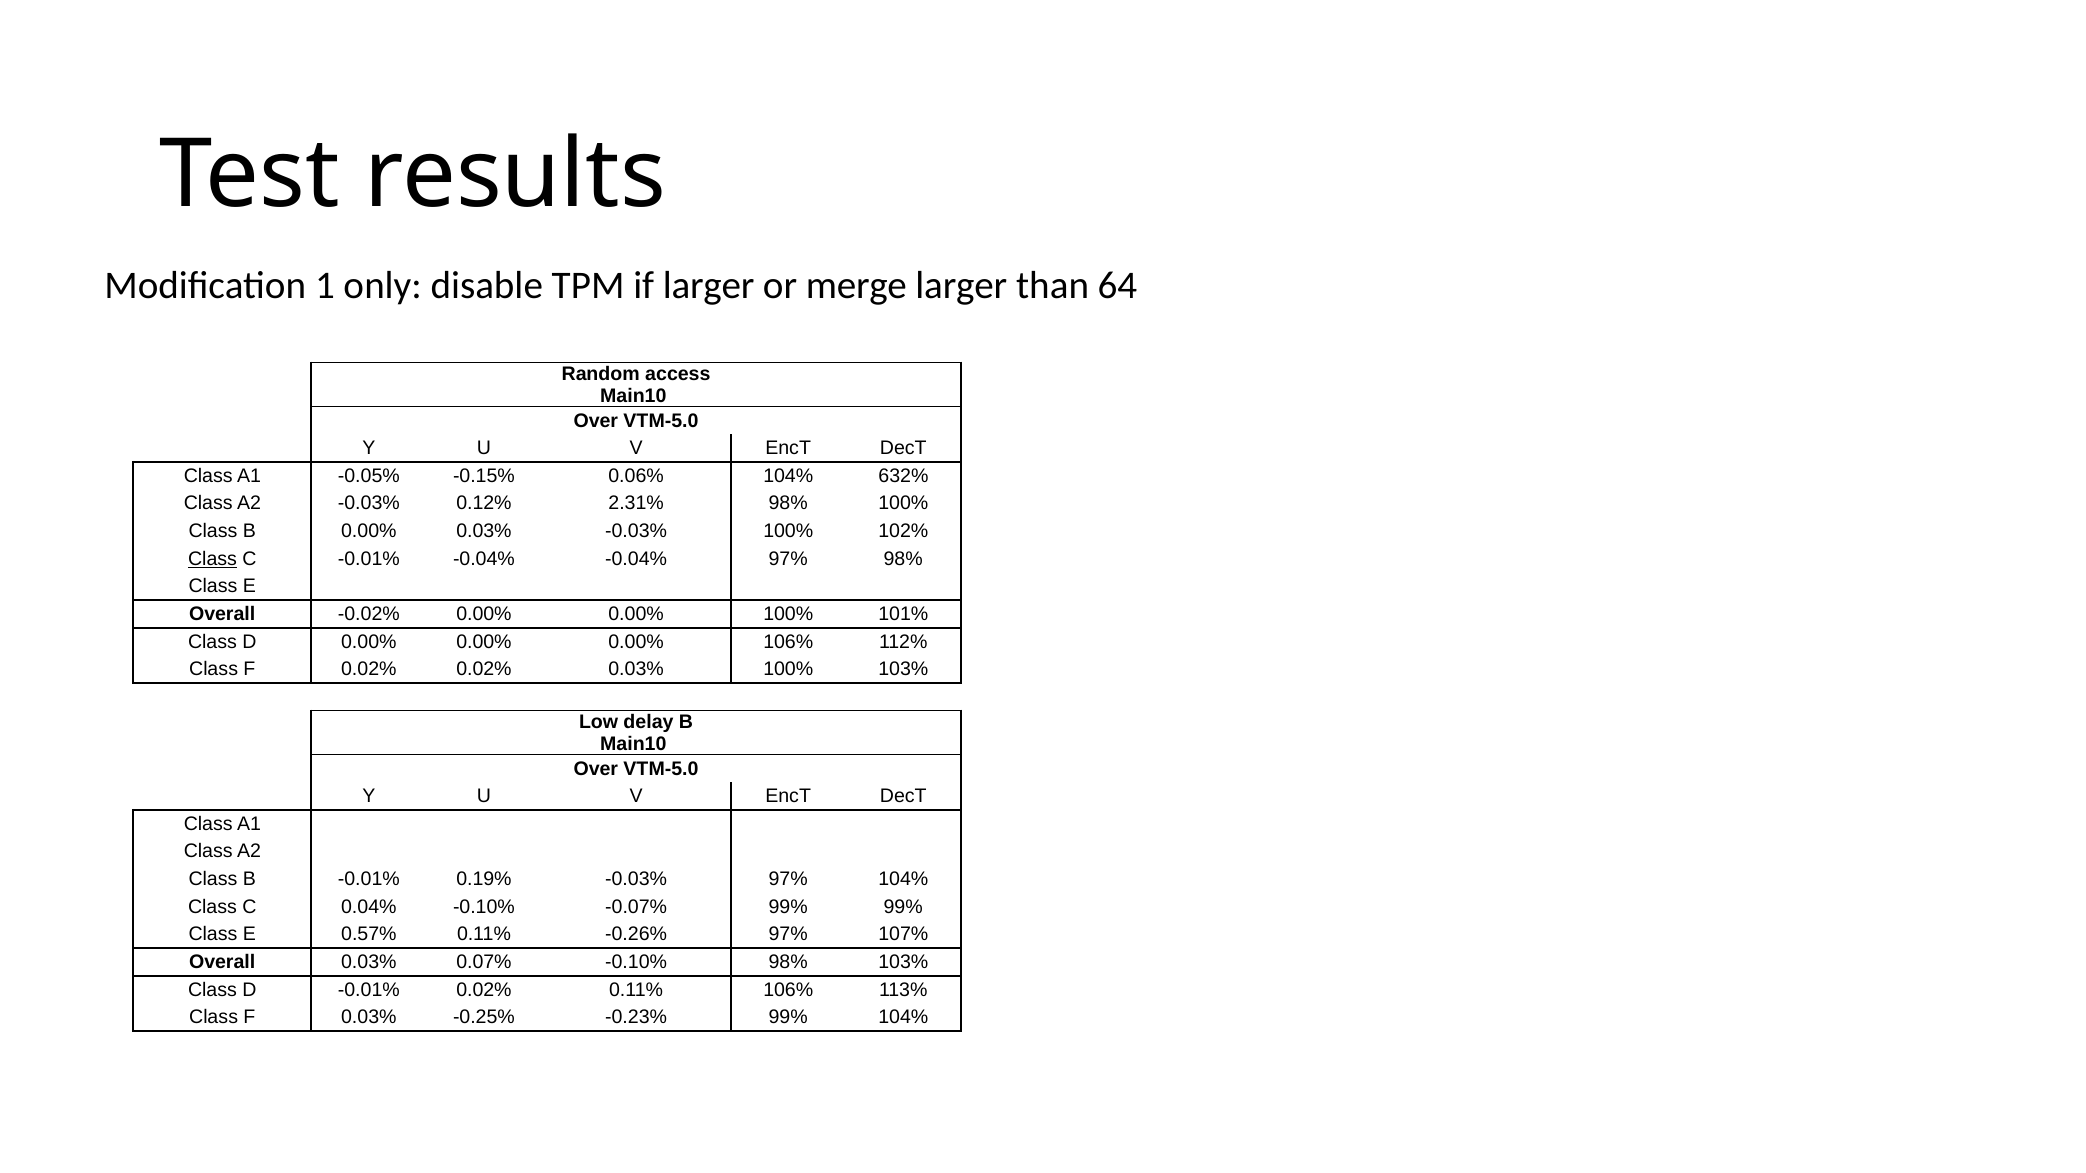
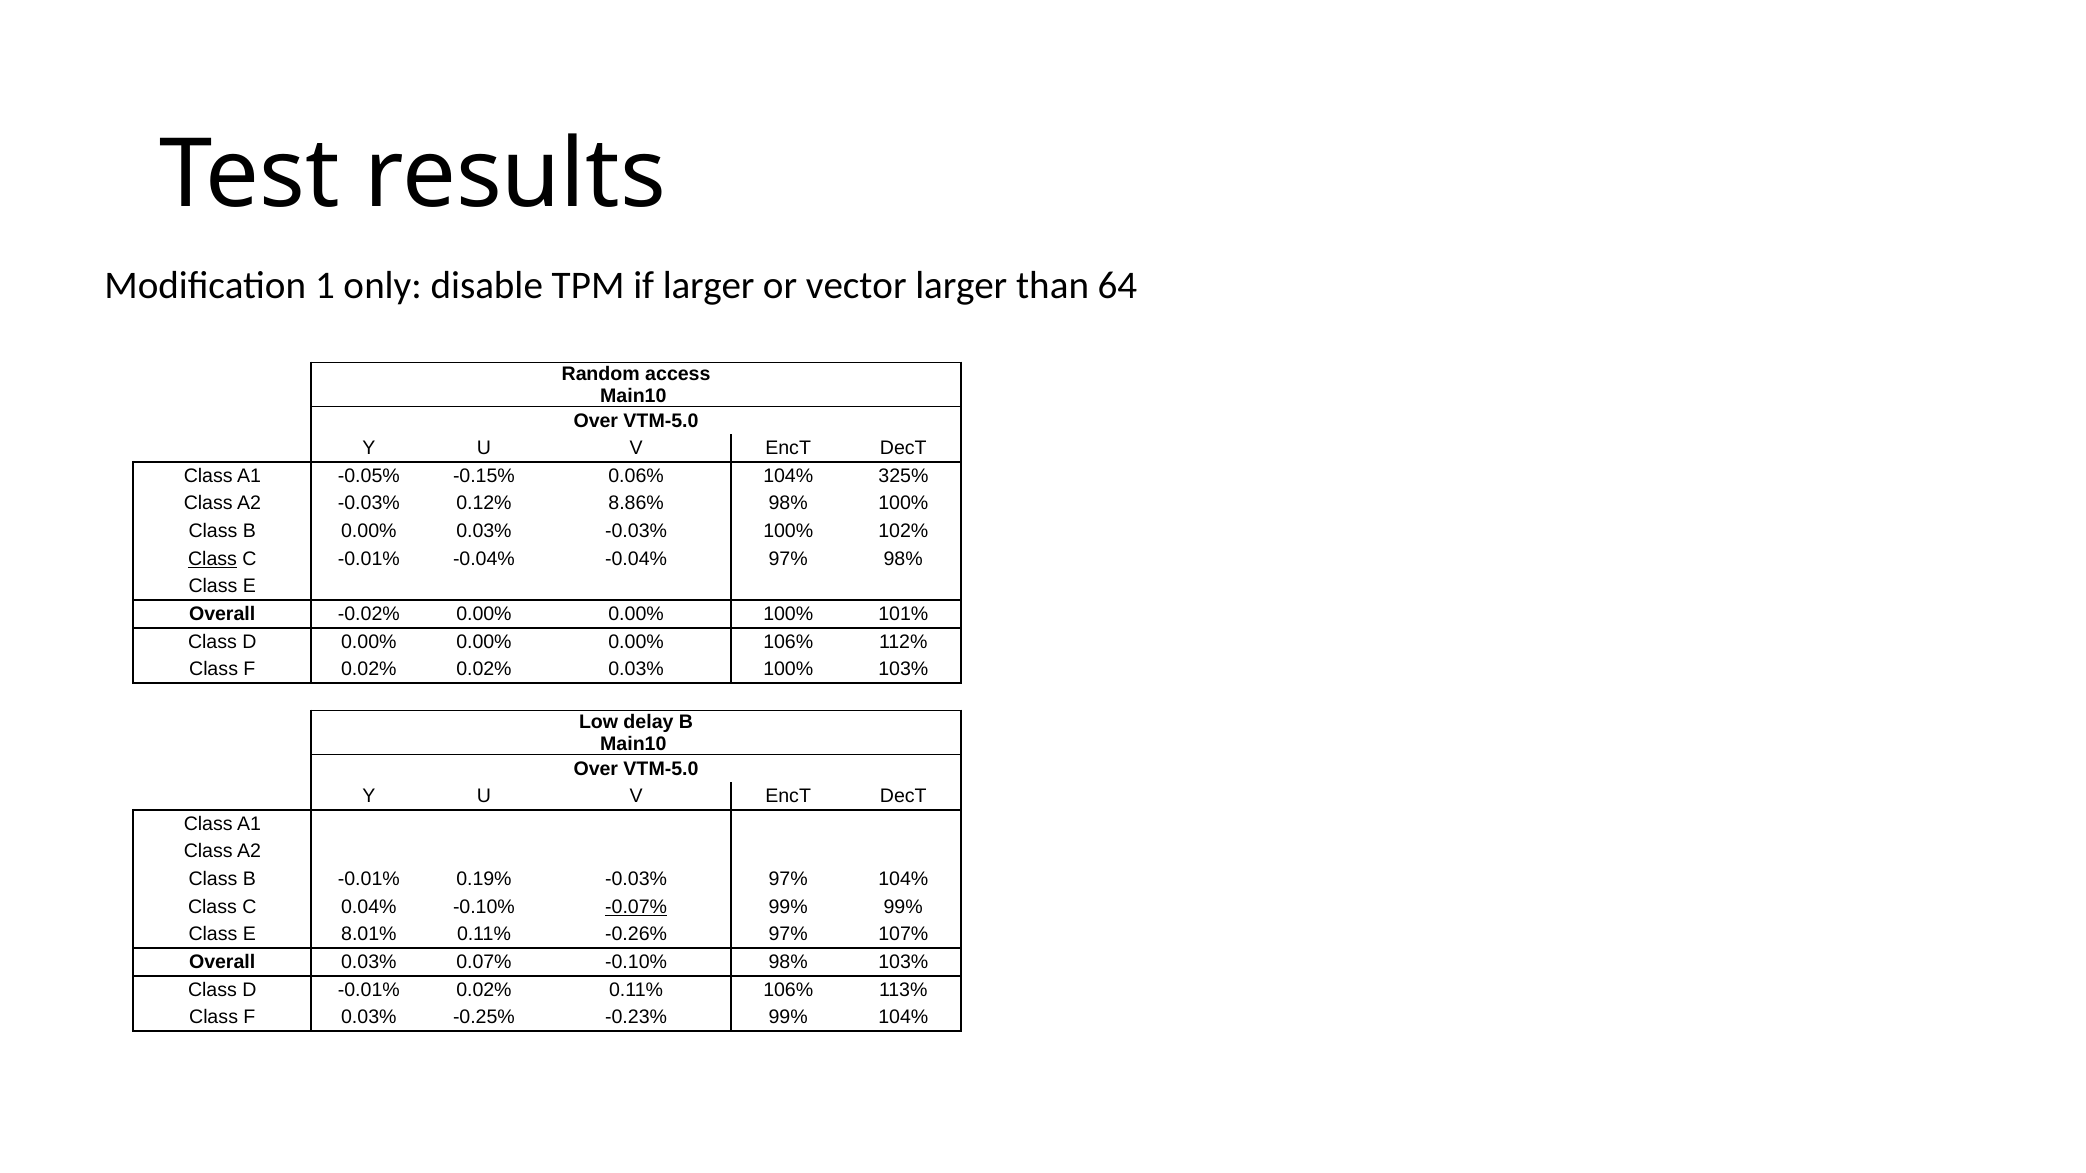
merge: merge -> vector (856, 285)
632%: 632% -> 325% (903, 476)
2.31%: 2.31% -> 8.86% (636, 504)
-0.07% underline: none -> present (636, 907)
0.57%: 0.57% -> 8.01% (369, 935)
